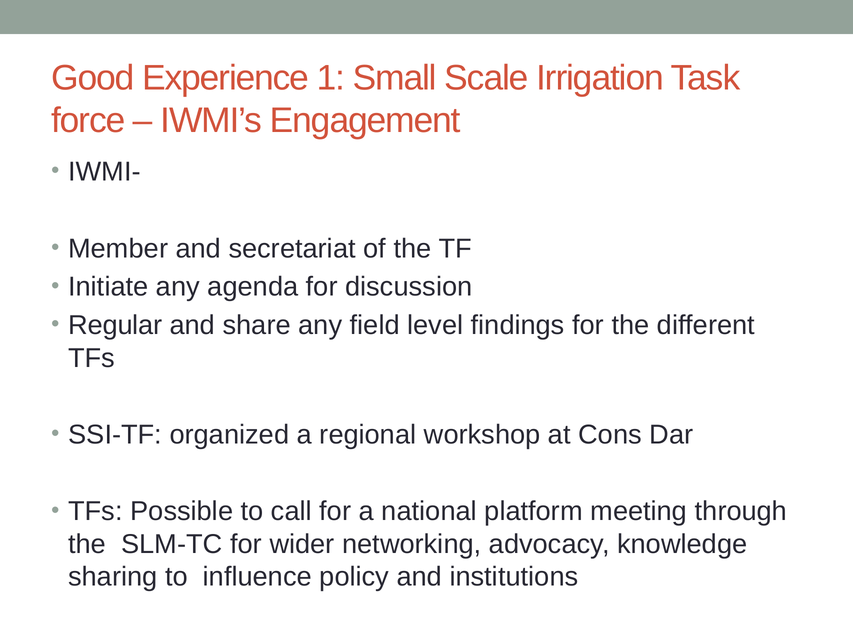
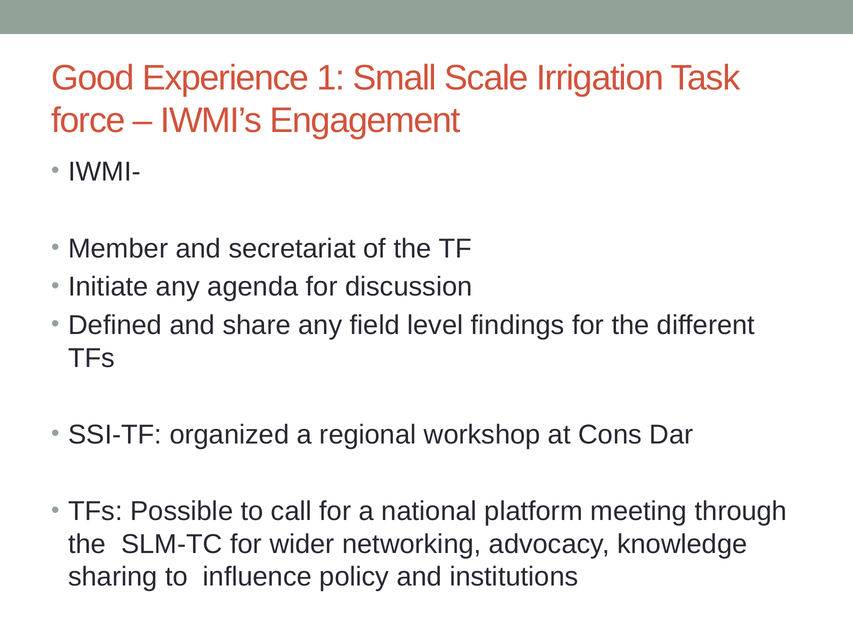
Regular: Regular -> Defined (115, 325)
